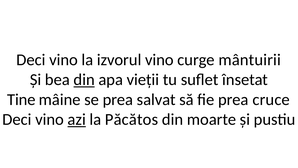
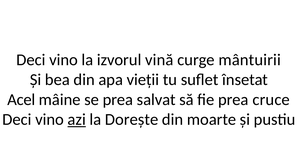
izvorul vino: vino -> vină (159, 60)
din underline: present -> none (84, 80)
Tine: Tine -> Acel (21, 99)
Păcătos: Păcătos -> Dorește (132, 119)
